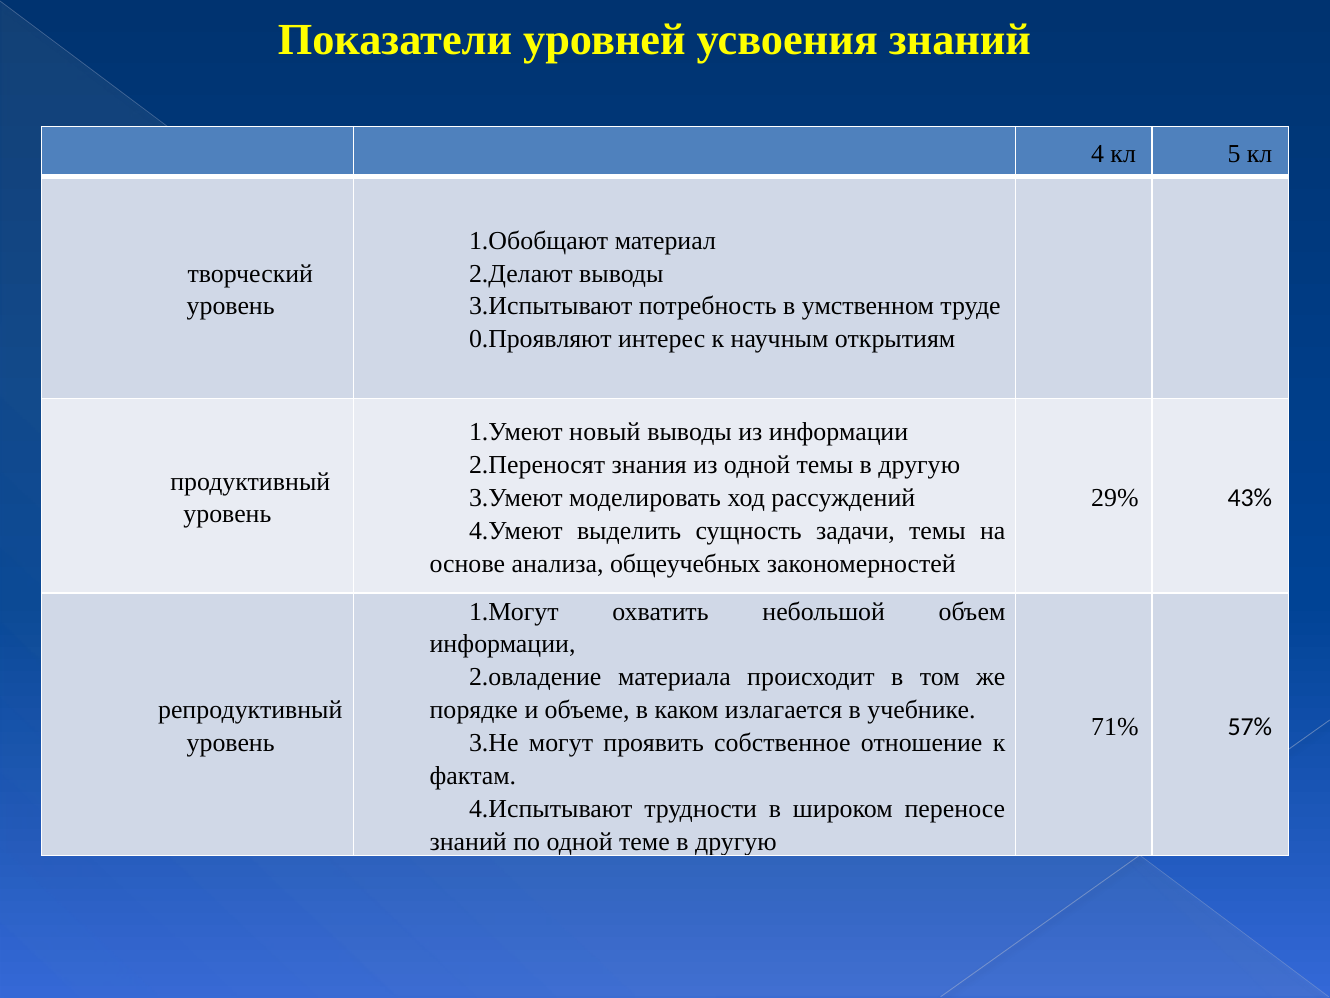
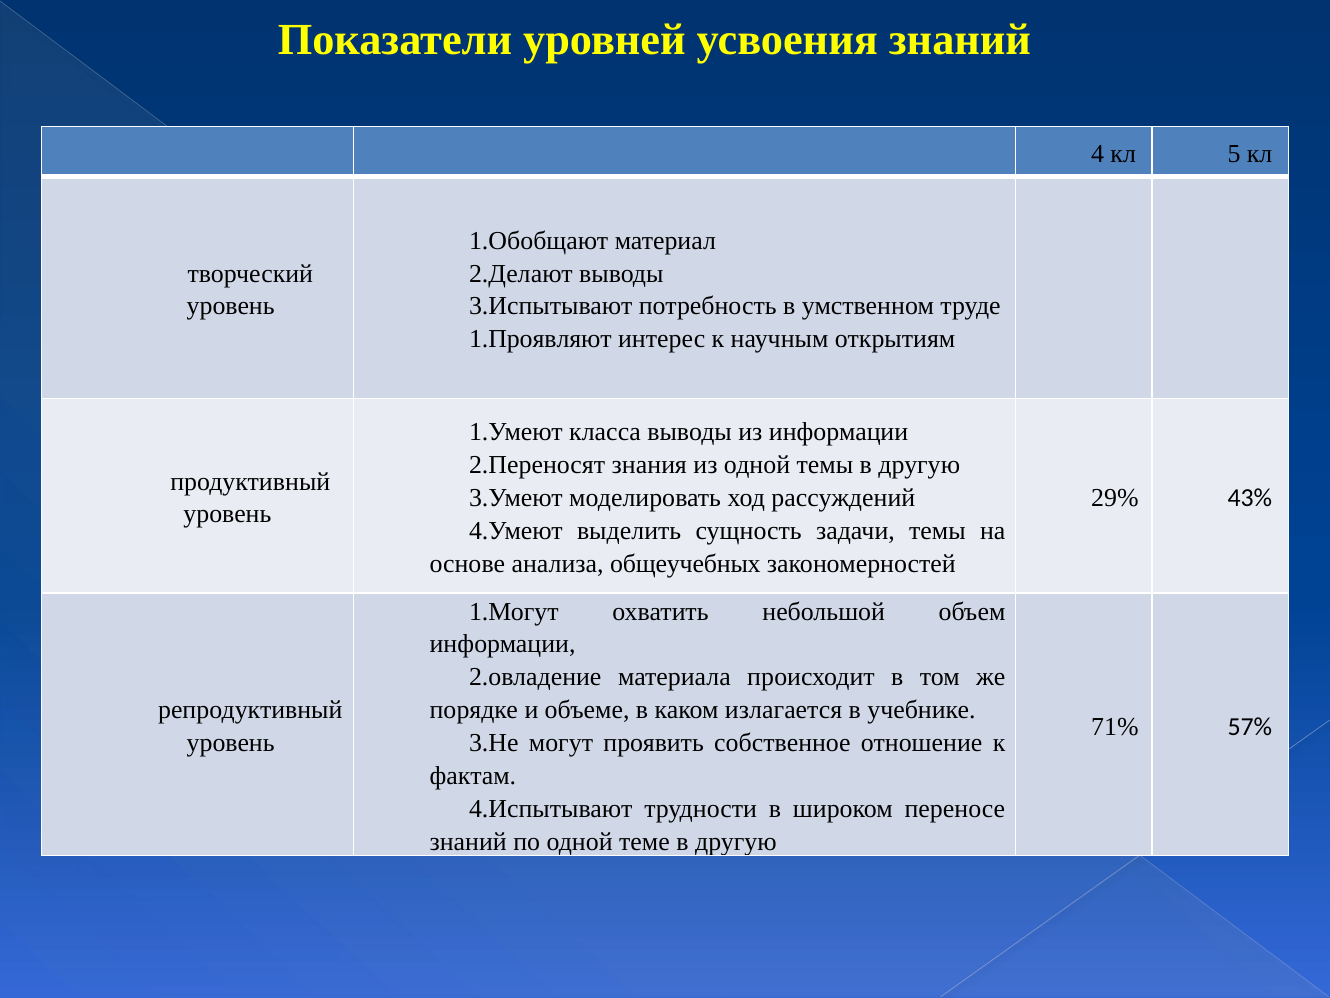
0.Проявляют: 0.Проявляют -> 1.Проявляют (540, 339)
новый: новый -> класса (605, 432)
